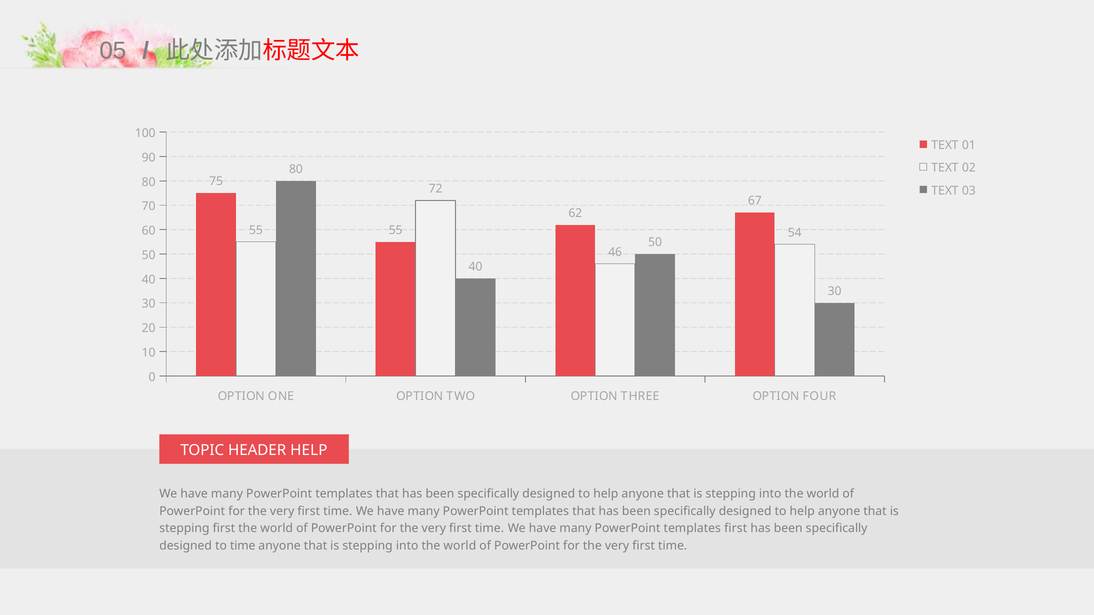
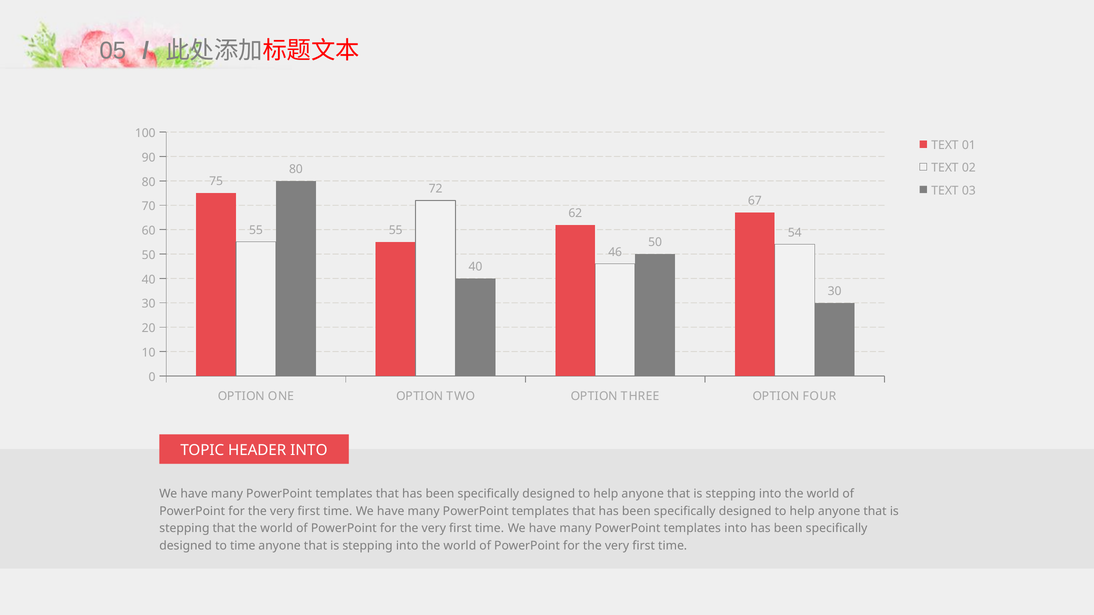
HEADER HELP: HELP -> INTO (309, 450)
stepping first: first -> that (224, 529)
templates first: first -> into (736, 529)
